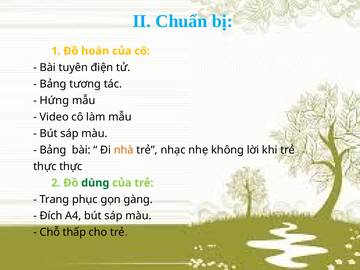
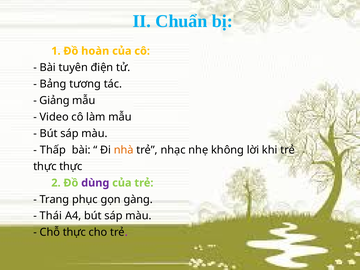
Hứng: Hứng -> Giảng (54, 100)
Bảng: Bảng -> Thấp (53, 150)
dùng colour: green -> purple (95, 183)
Đích: Đích -> Thái (51, 216)
Chỗ thấp: thấp -> thực (74, 232)
